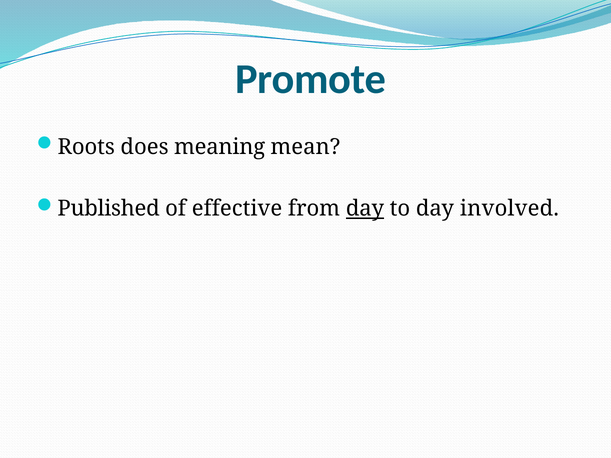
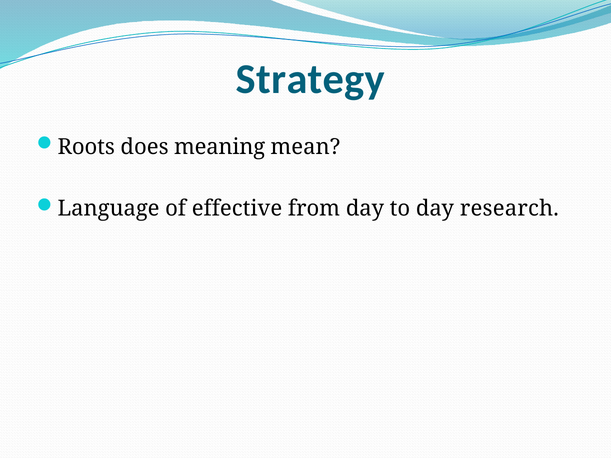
Promote: Promote -> Strategy (310, 79)
Published: Published -> Language (109, 209)
day underline: present -> none (365, 209)
involved: involved -> research (509, 209)
